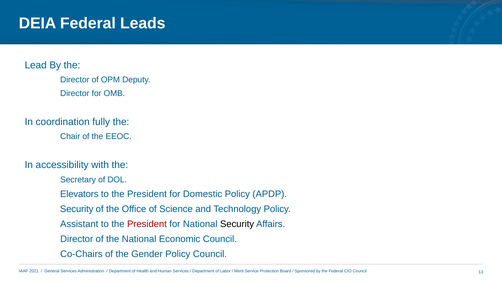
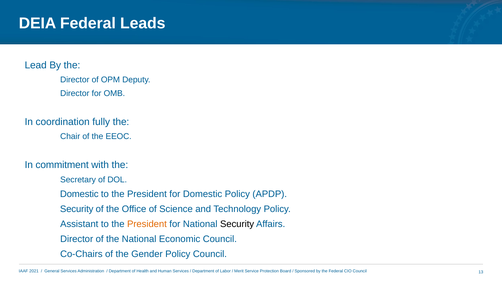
accessibility: accessibility -> commitment (62, 165)
Elevators: Elevators -> Domestic (79, 194)
President colour: red -> orange (147, 223)
